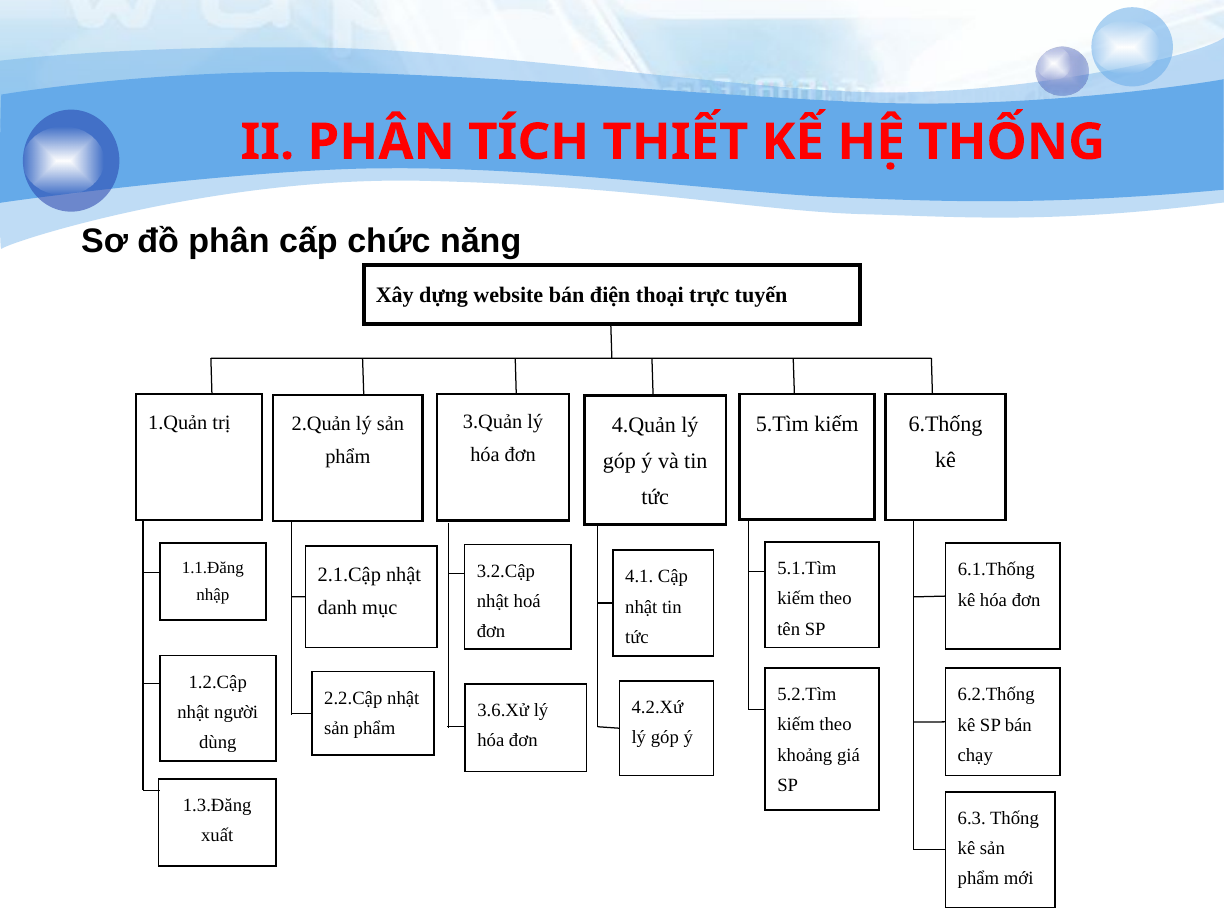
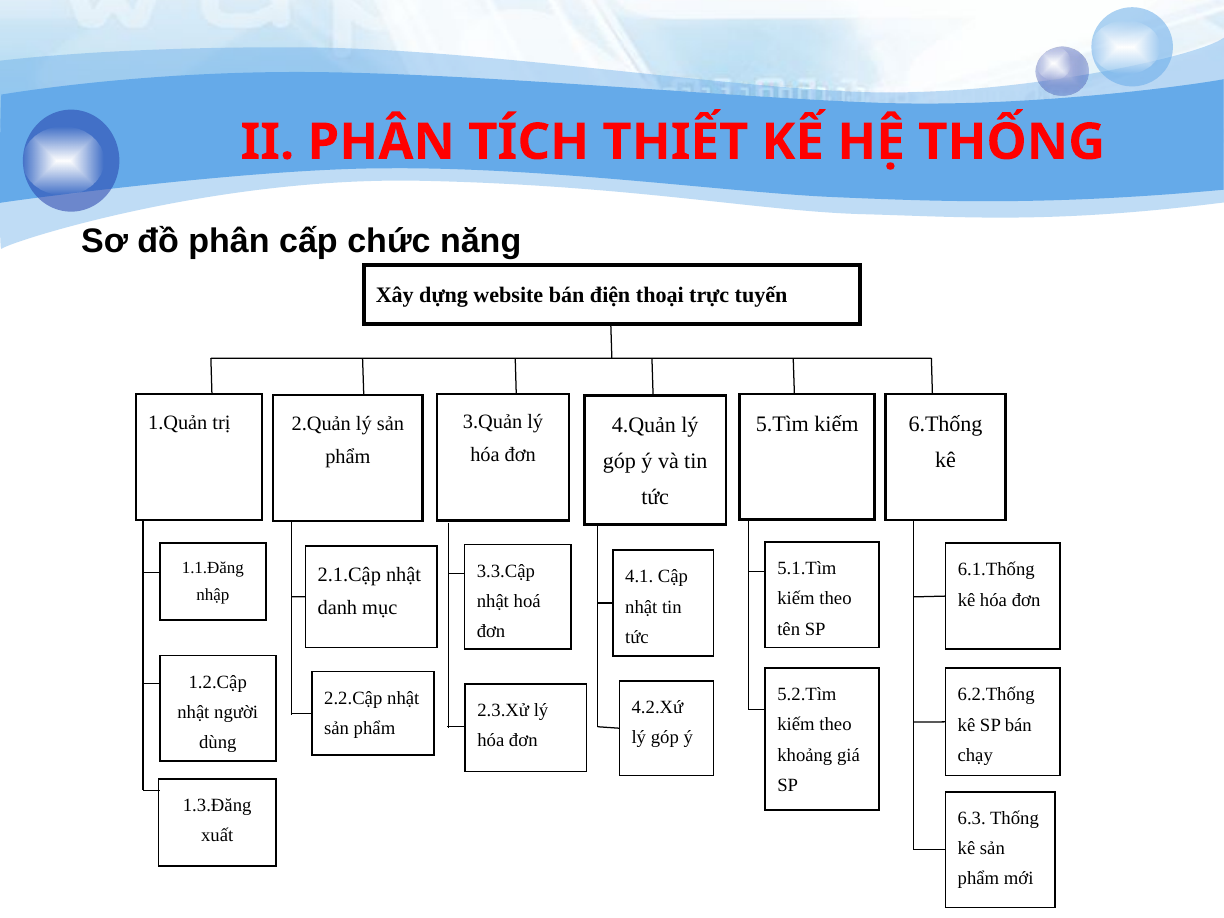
3.2.Cập: 3.2.Cập -> 3.3.Cập (506, 571)
3.6.Xử: 3.6.Xử -> 2.3.Xử (503, 710)
